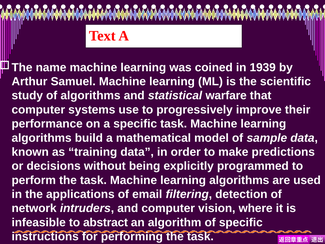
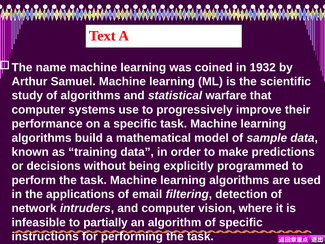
1939: 1939 -> 1932 (263, 67)
abstract: abstract -> partially (106, 222)
